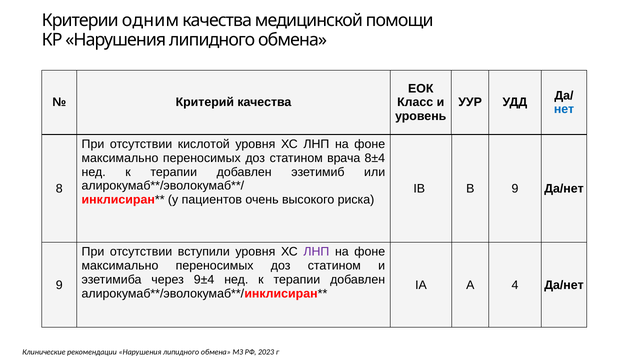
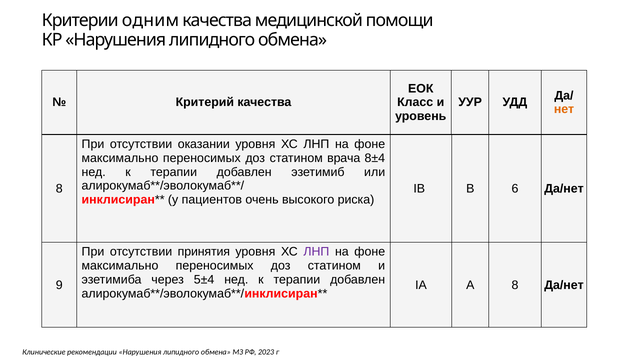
нет colour: blue -> orange (564, 109)
кислотой: кислотой -> оказании (204, 144)
В 9: 9 -> 6 (515, 189)
вступили: вступили -> принятия (204, 252)
9±4: 9±4 -> 5±4 (204, 280)
A 4: 4 -> 8 (515, 285)
